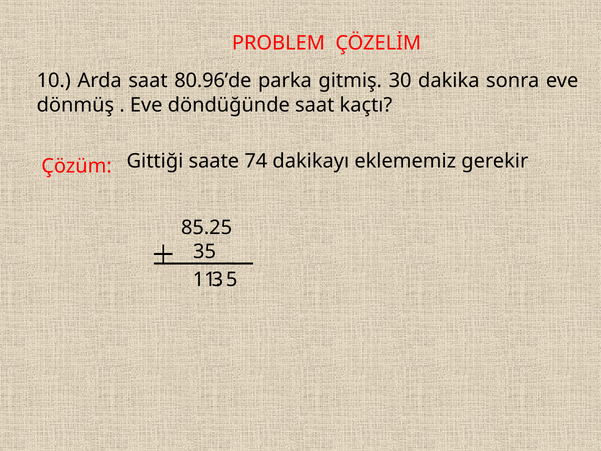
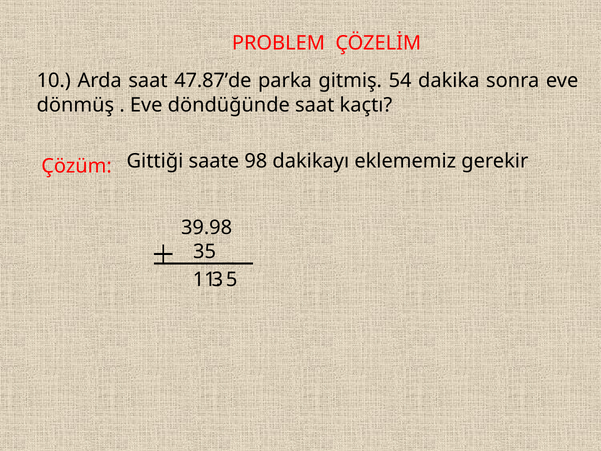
80.96’de: 80.96’de -> 47.87’de (213, 81)
30: 30 -> 54 (400, 81)
74: 74 -> 98 (256, 161)
85.25: 85.25 -> 39.98 (207, 228)
